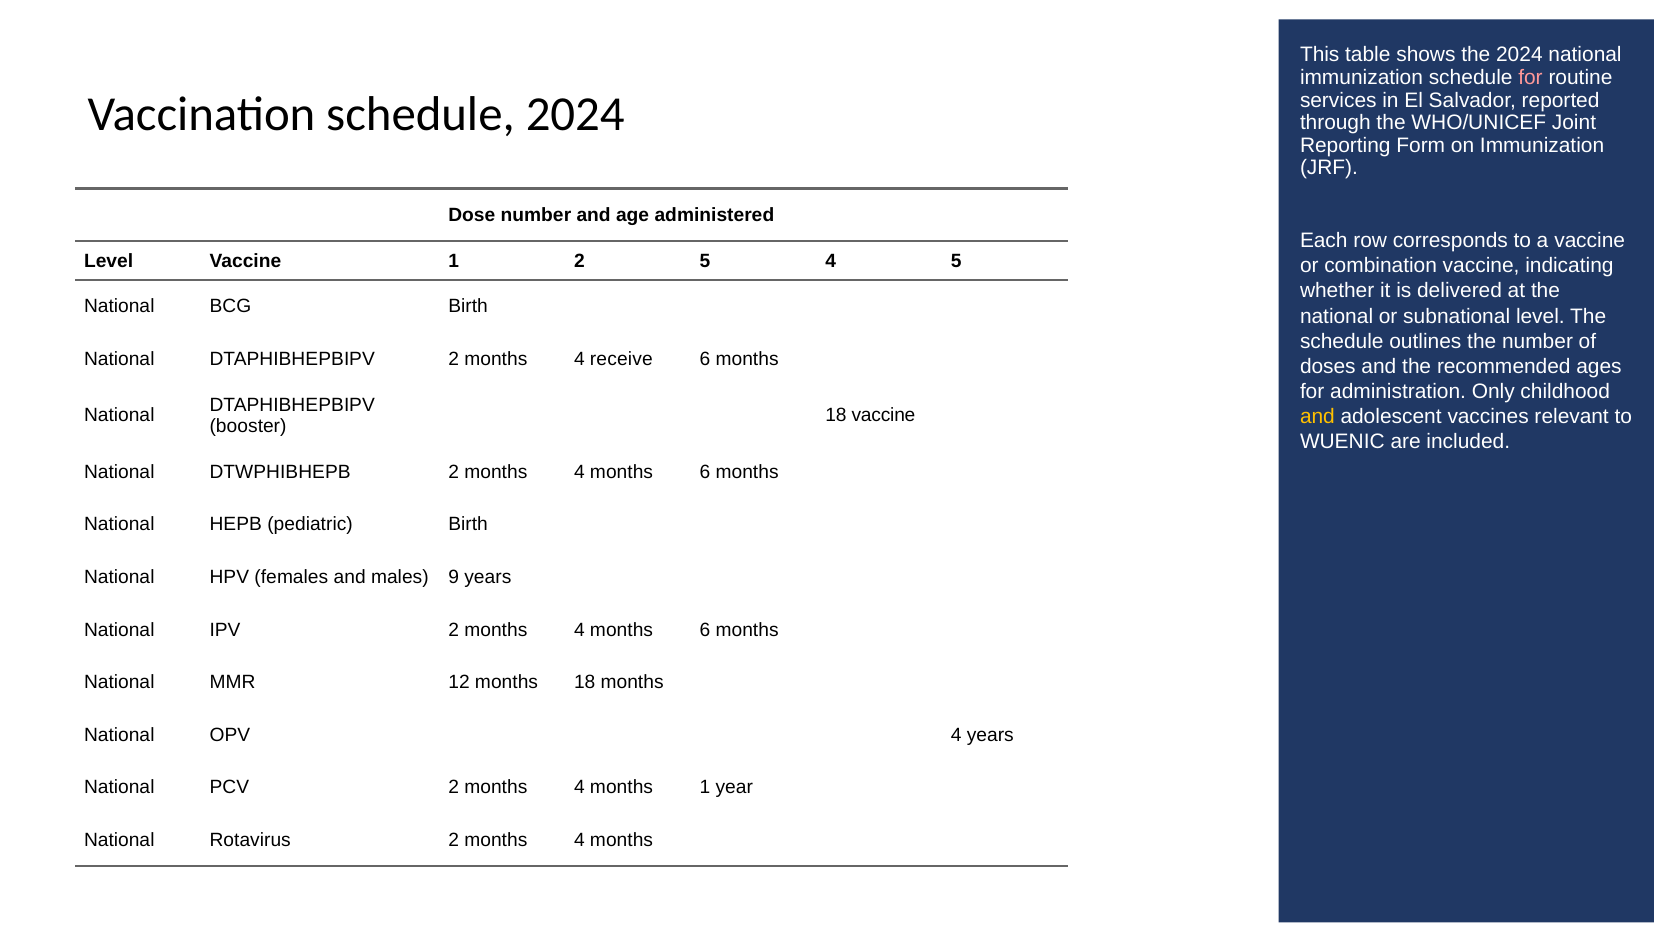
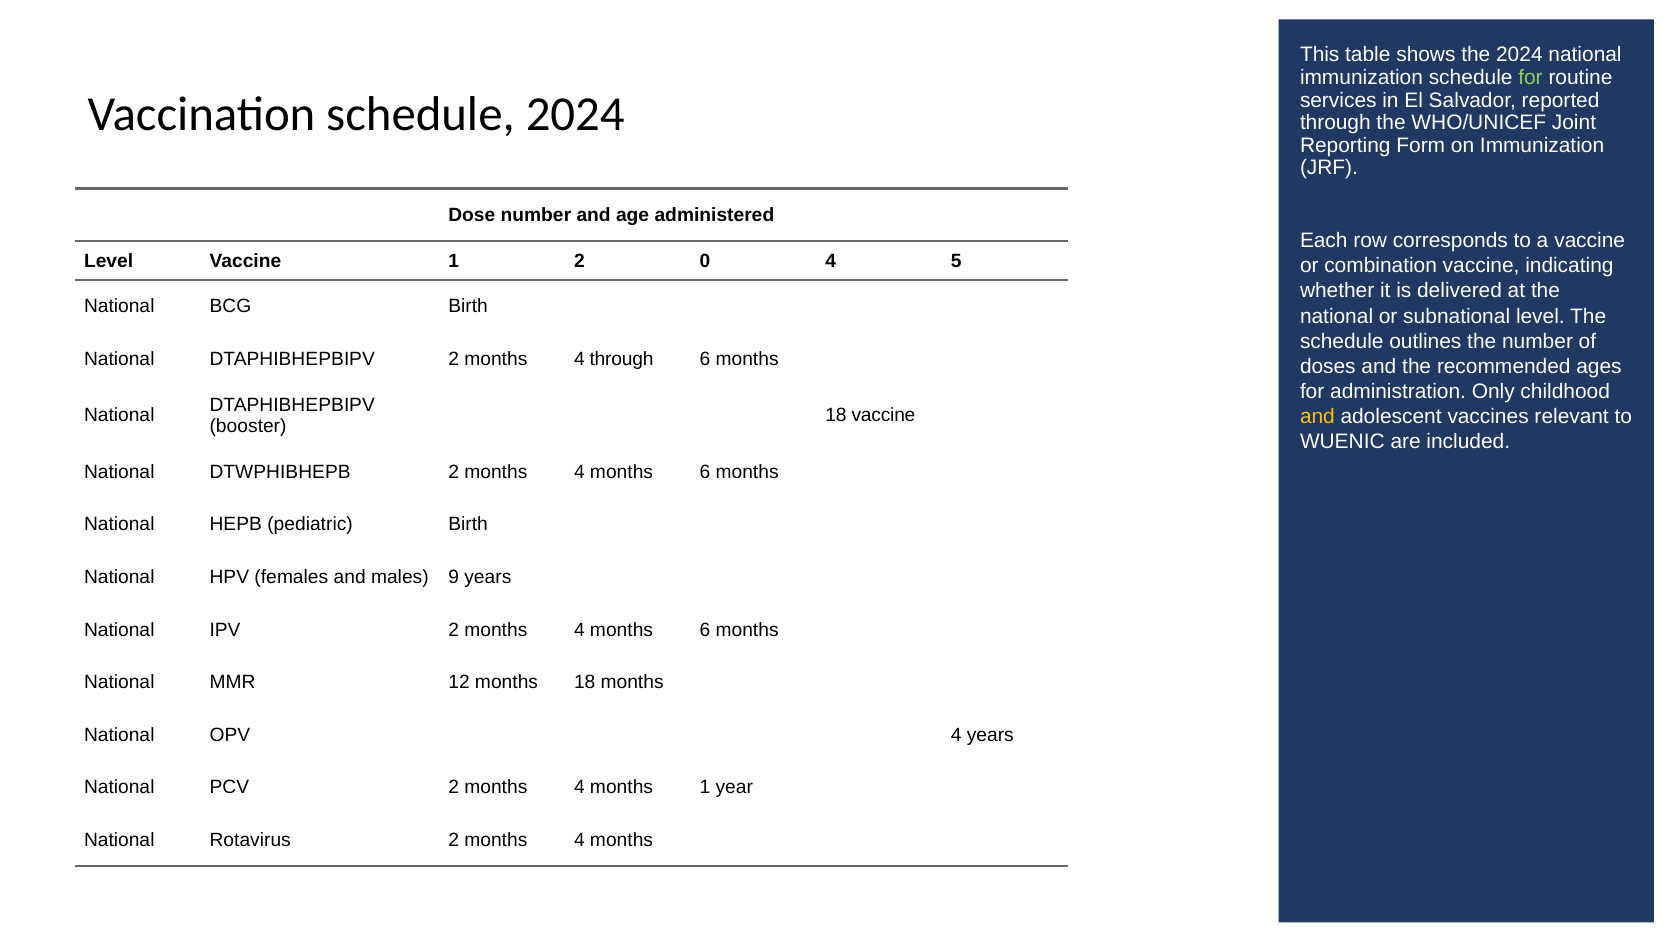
for colour: pink -> light green (1530, 78)
2 5: 5 -> 0 (705, 261)
4 receive: receive -> through (622, 359)
